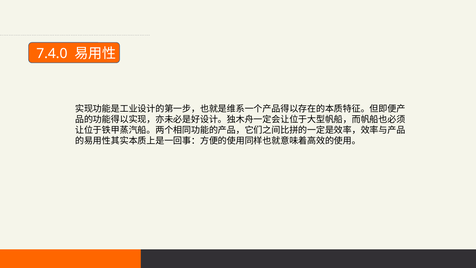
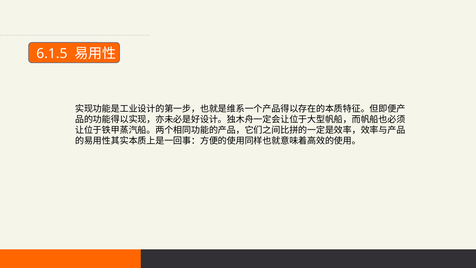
7.4.0: 7.4.0 -> 6.1.5 (52, 53)
